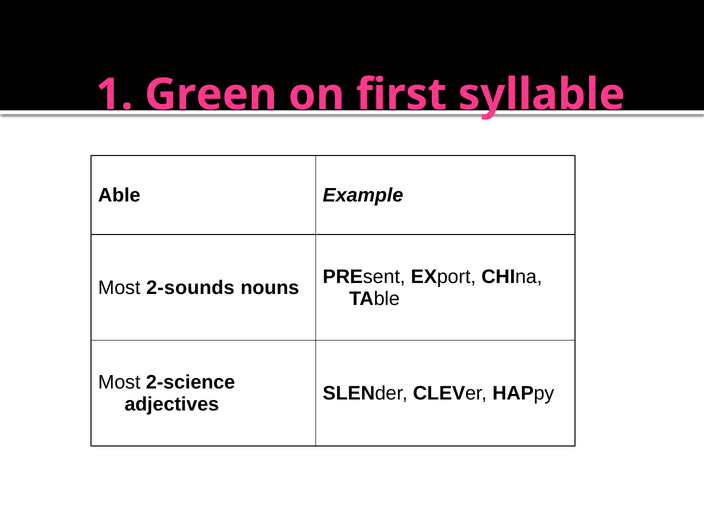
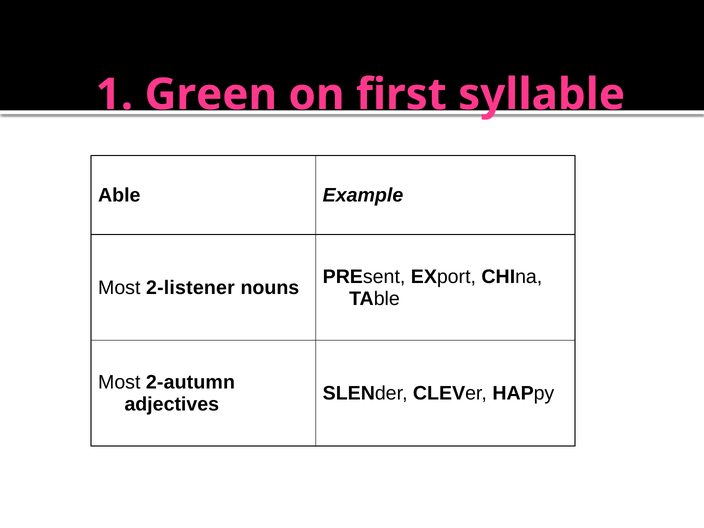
2-sounds: 2-sounds -> 2-listener (190, 288)
2-science: 2-science -> 2-autumn (190, 382)
